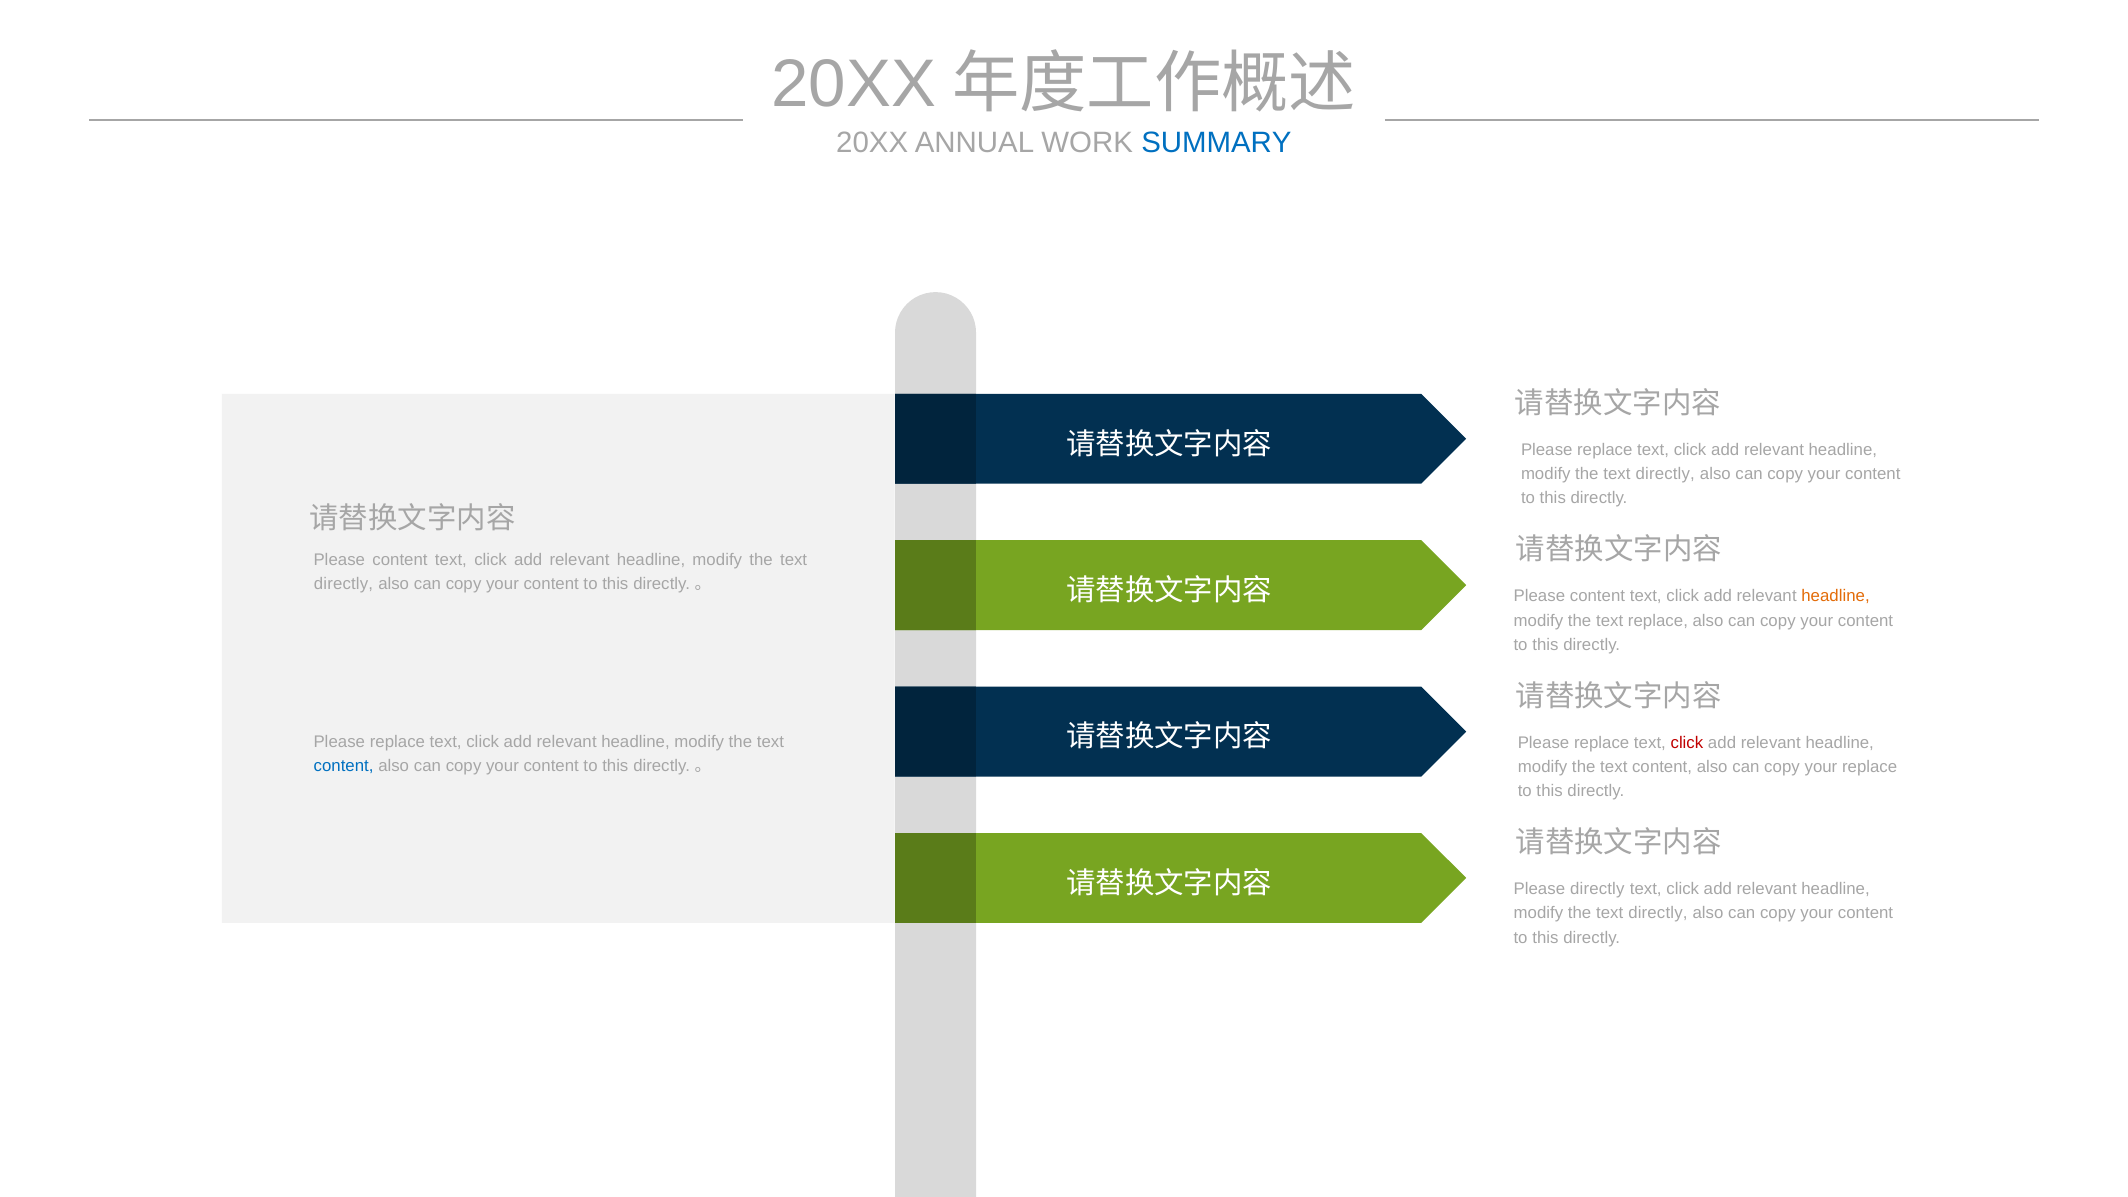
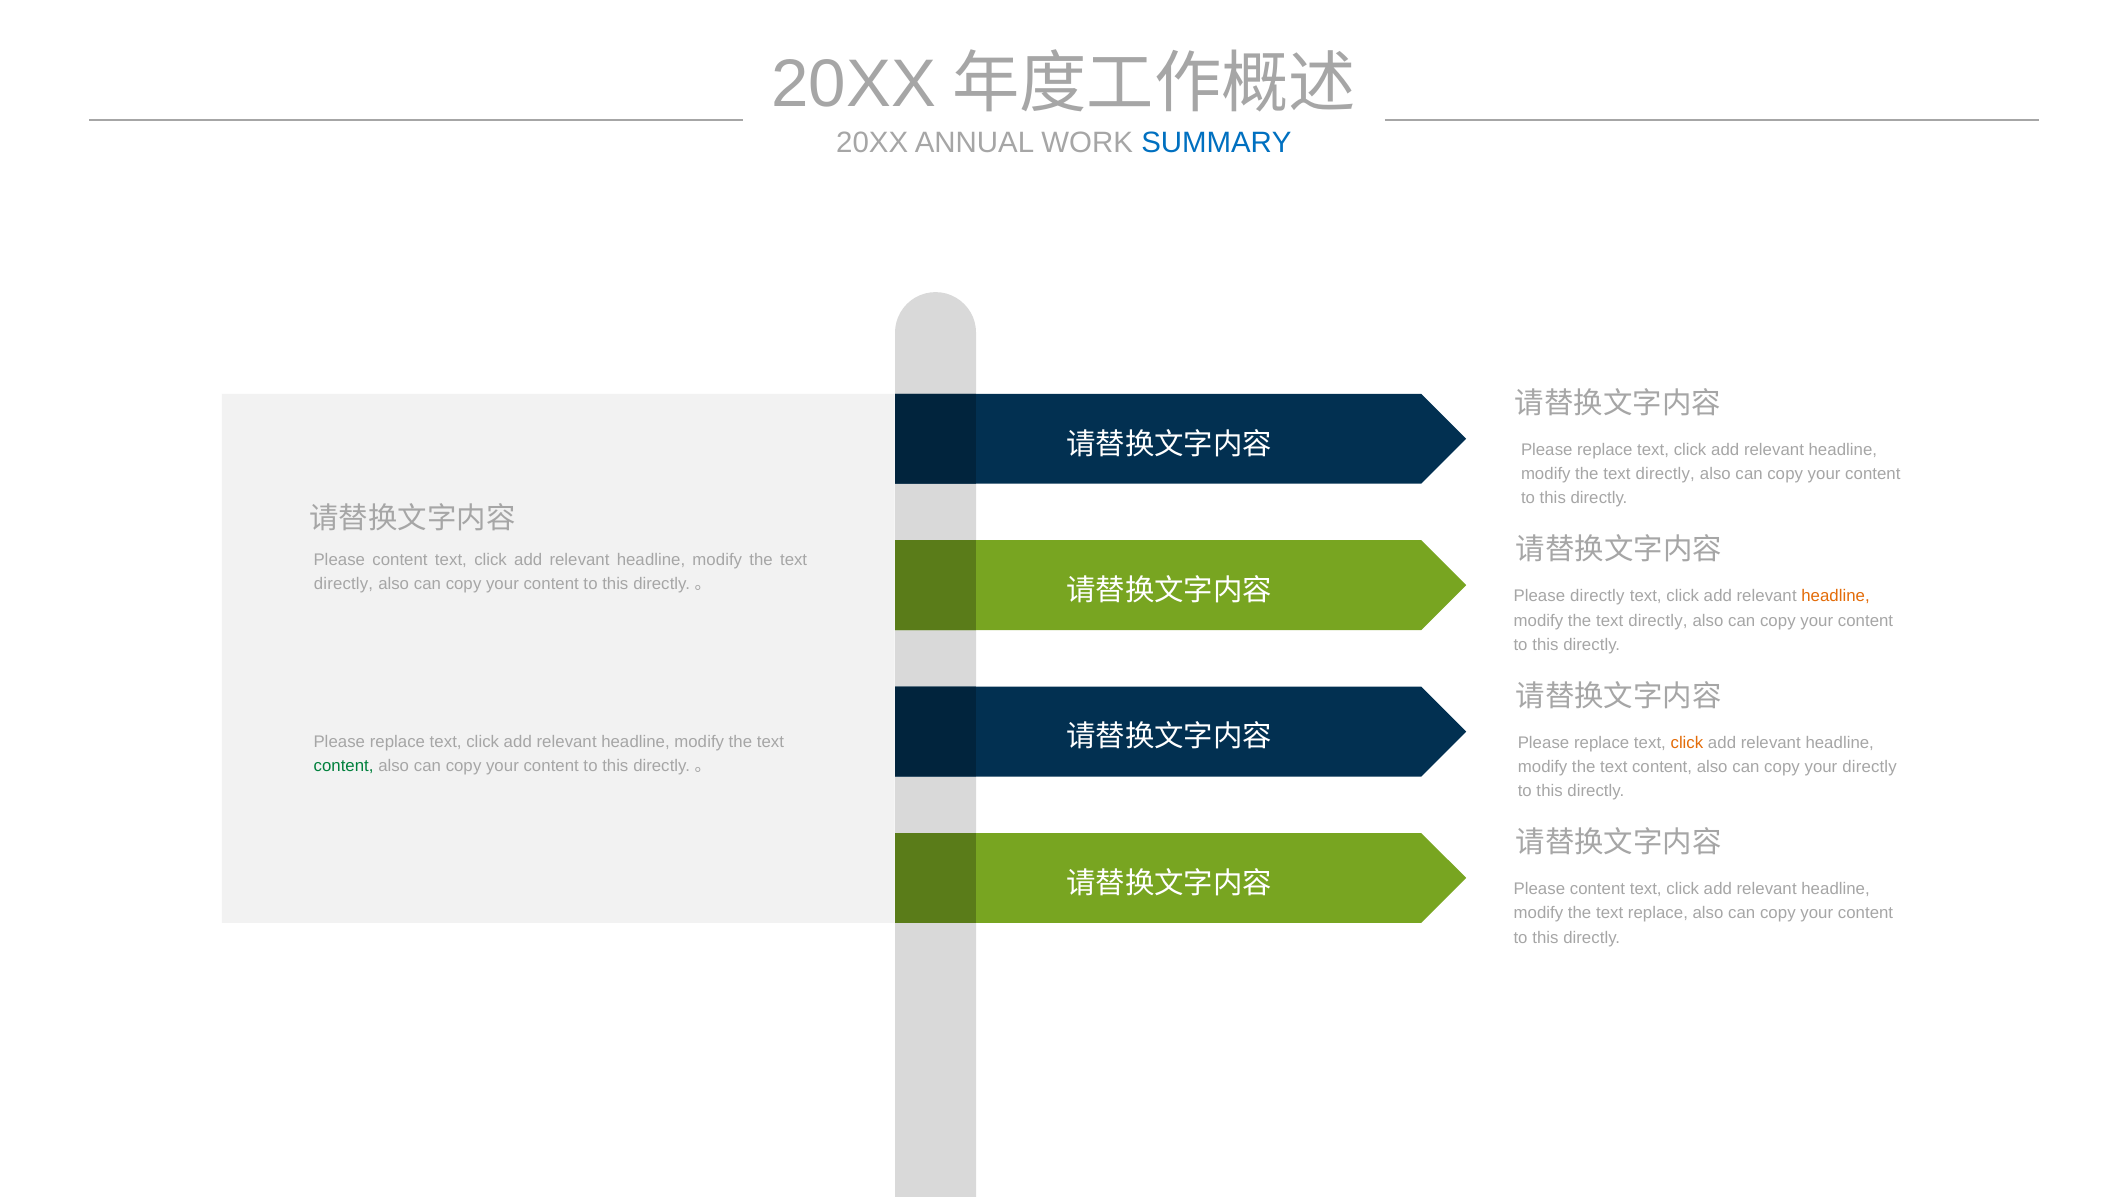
content: content -> directly (1597, 596)
replace: replace -> directly (1658, 621)
click colour: red -> orange (1687, 743)
content colour: blue -> green (344, 766)
your replace: replace -> directly (1870, 767)
directly: directly -> content (1597, 889)
directly: directly -> replace (1658, 913)
